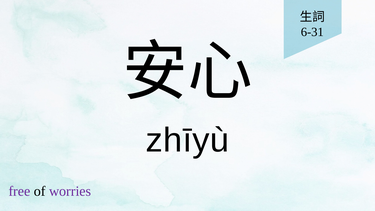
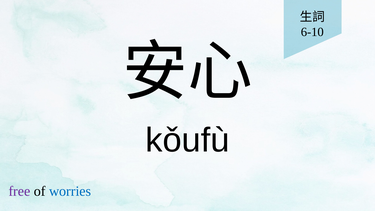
6-31: 6-31 -> 6-10 (312, 32)
zhīyù: zhīyù -> kǒufù (187, 140)
worries colour: purple -> blue (70, 191)
